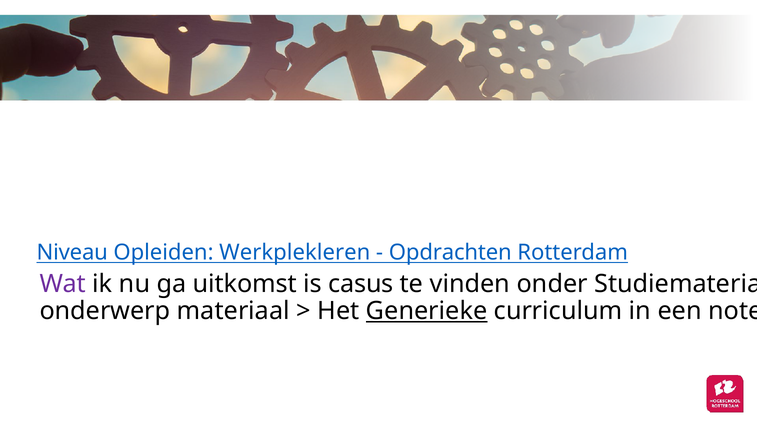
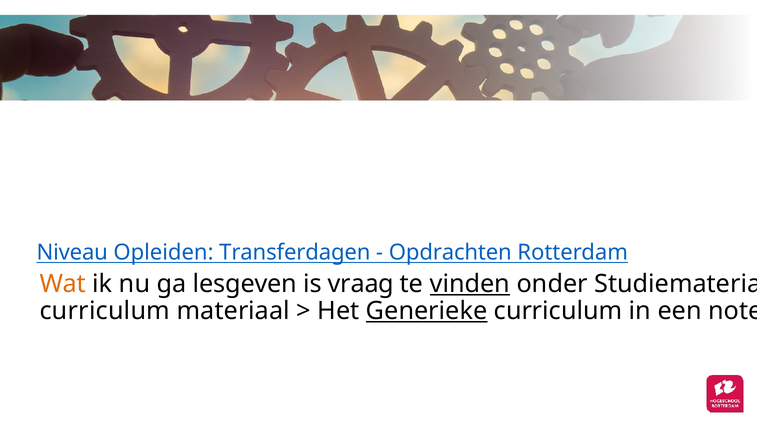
Werkplekleren: Werkplekleren -> Transferdagen (295, 252)
Wat colour: purple -> orange (63, 284)
uitkomst: uitkomst -> lesgeven (245, 284)
casus: casus -> vraag (361, 284)
vinden underline: none -> present (470, 284)
onderwerp: onderwerp -> curriculum (105, 311)
